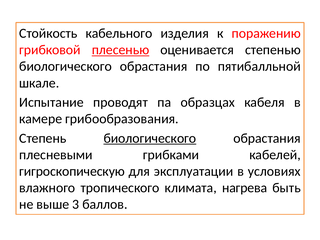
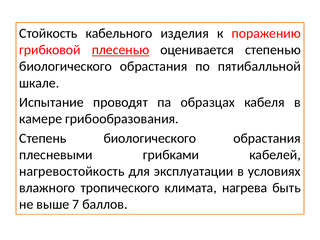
биологического underline: present -> none (150, 138)
гигроскопическую: гигроскопическую -> нагревостойкость (72, 171)
3: 3 -> 7 (76, 204)
